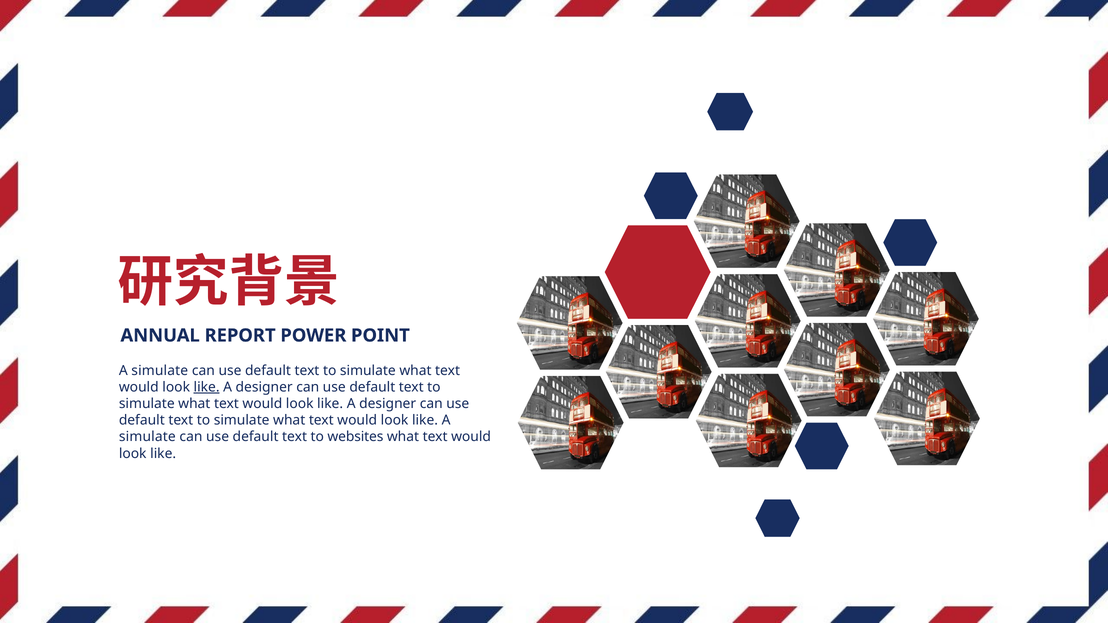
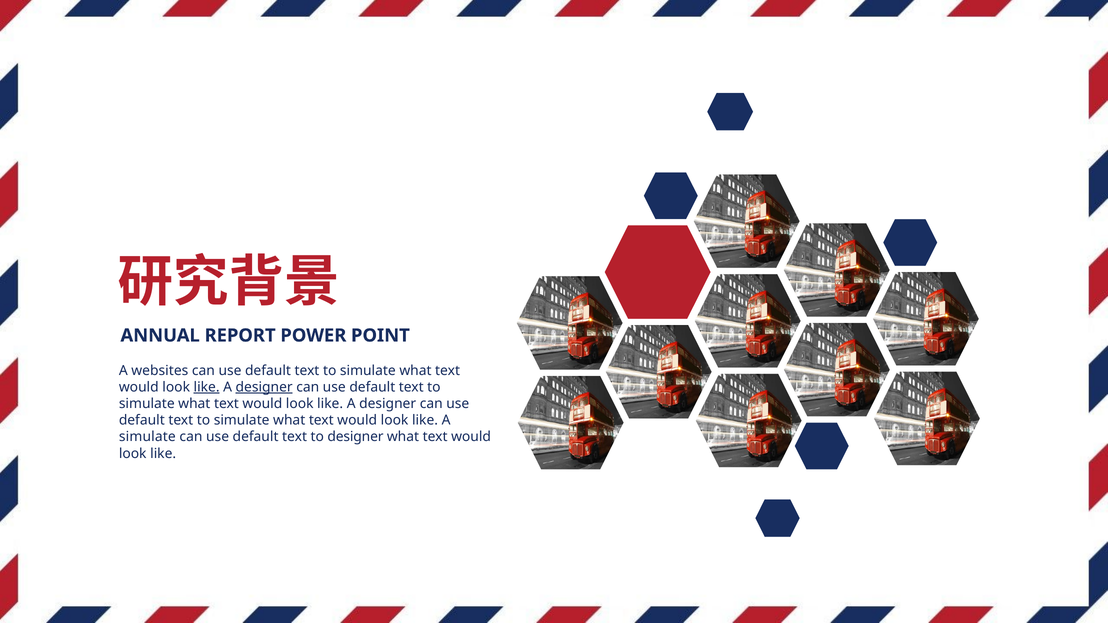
simulate: simulate -> websites (160, 371)
designer underline: none -> present (264, 387)
to websites: websites -> designer (355, 437)
